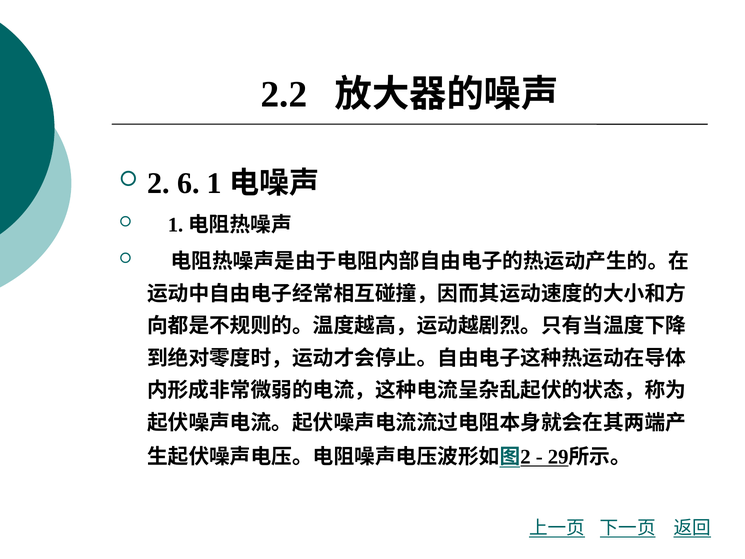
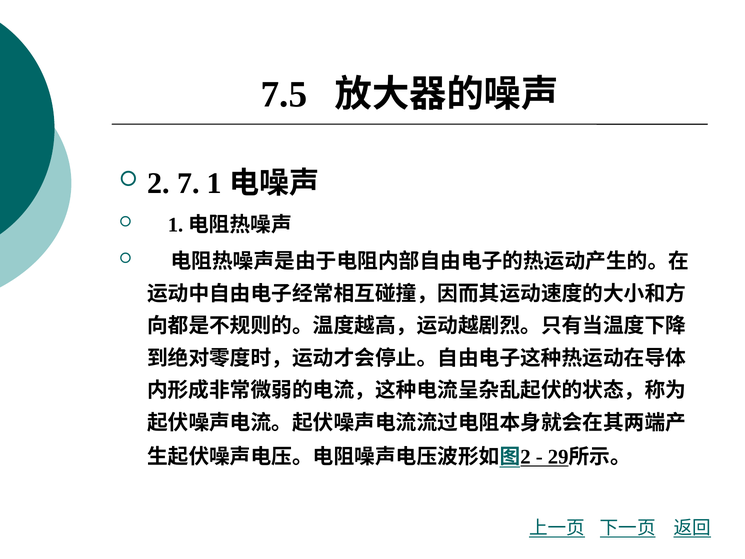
2.2: 2.2 -> 7.5 (284, 94)
6: 6 -> 7 (188, 184)
